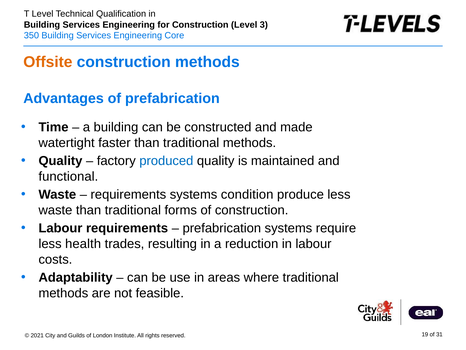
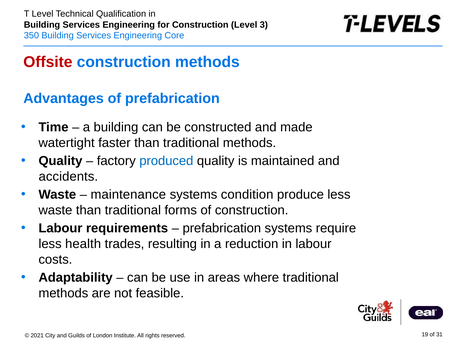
Offsite colour: orange -> red (48, 62)
functional: functional -> accidents (68, 176)
requirements: requirements -> maintenance (128, 194)
